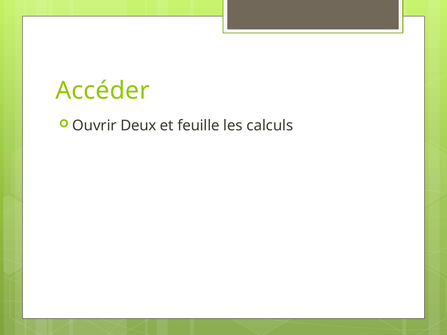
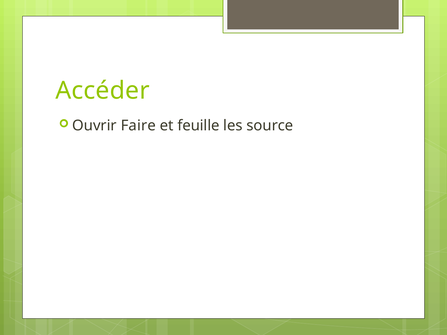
Deux: Deux -> Faire (138, 126)
calculs: calculs -> source (270, 126)
